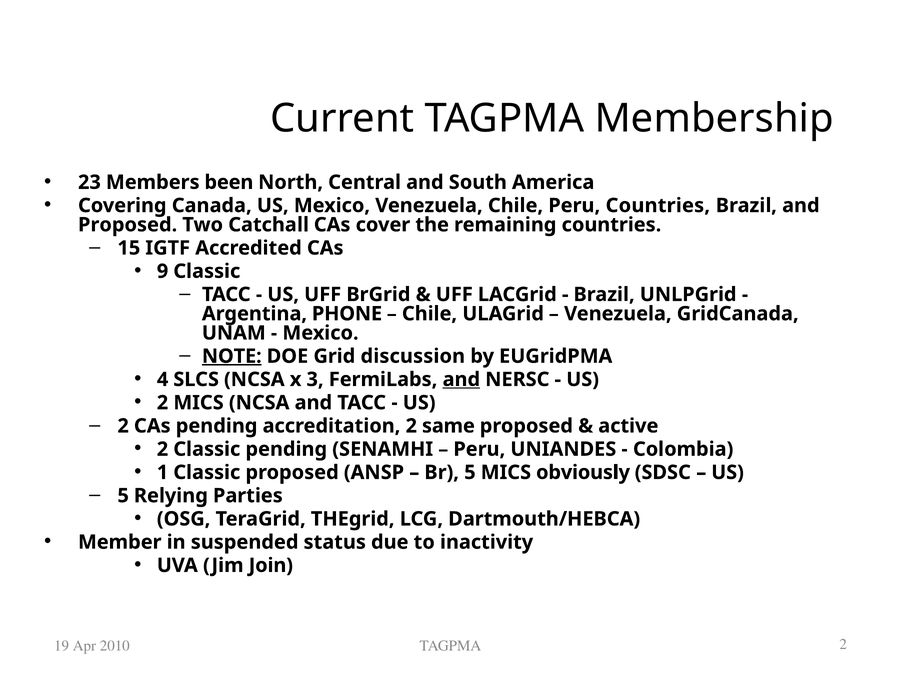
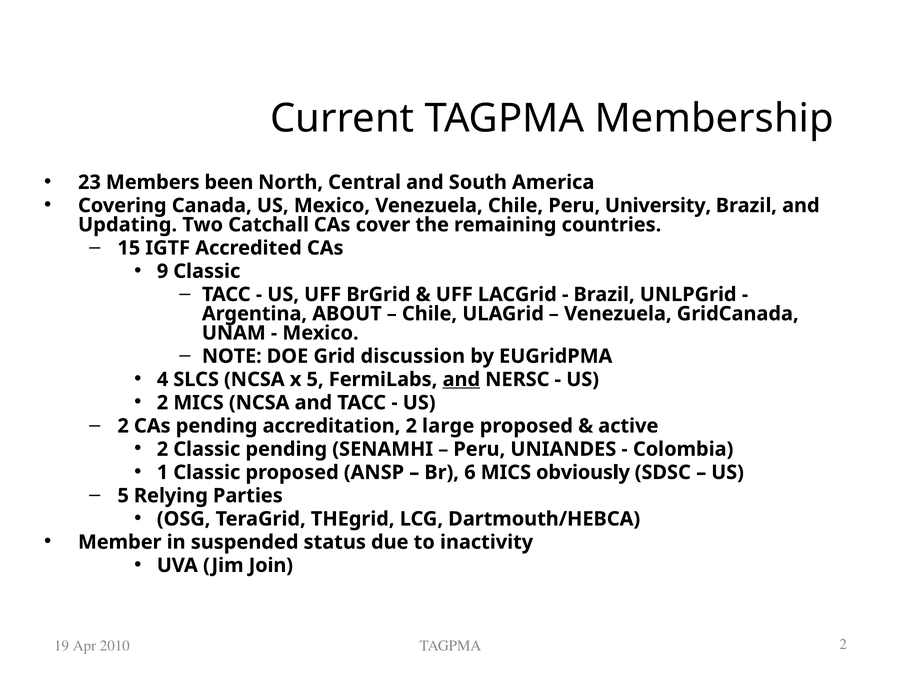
Peru Countries: Countries -> University (658, 205)
Proposed: Proposed -> Updating (128, 225)
PHONE: PHONE -> ABOUT (347, 314)
NOTE underline: present -> none (232, 356)
x 3: 3 -> 5 (315, 379)
same: same -> large (448, 426)
Br 5: 5 -> 6 (470, 472)
